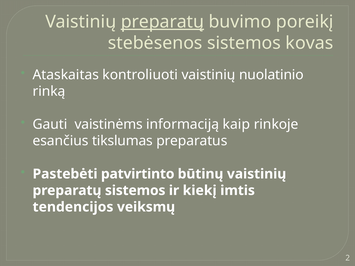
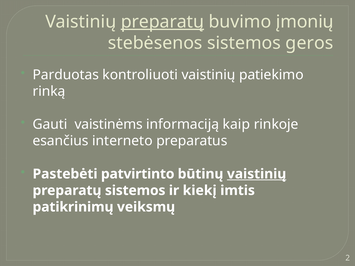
poreikį: poreikį -> įmonių (305, 22)
kovas: kovas -> geros (309, 43)
Ataskaitas: Ataskaitas -> Parduotas (66, 75)
nuolatinio: nuolatinio -> patiekimo (271, 75)
tikslumas: tikslumas -> interneto (122, 141)
vaistinių underline: none -> present (257, 174)
tendencijos: tendencijos -> patikrinimų (73, 207)
